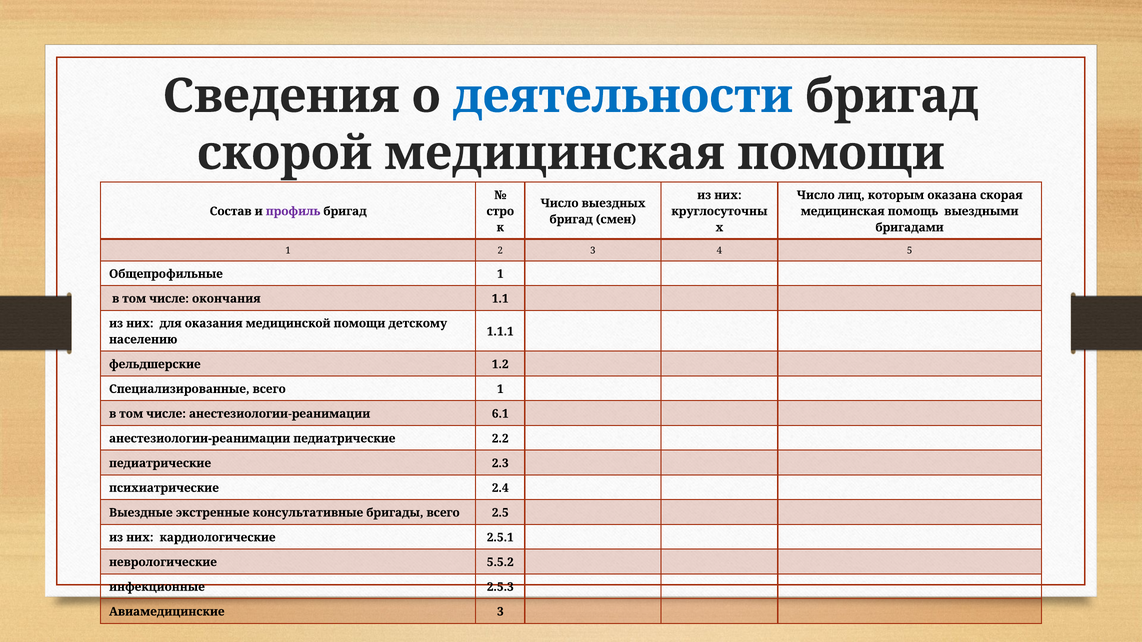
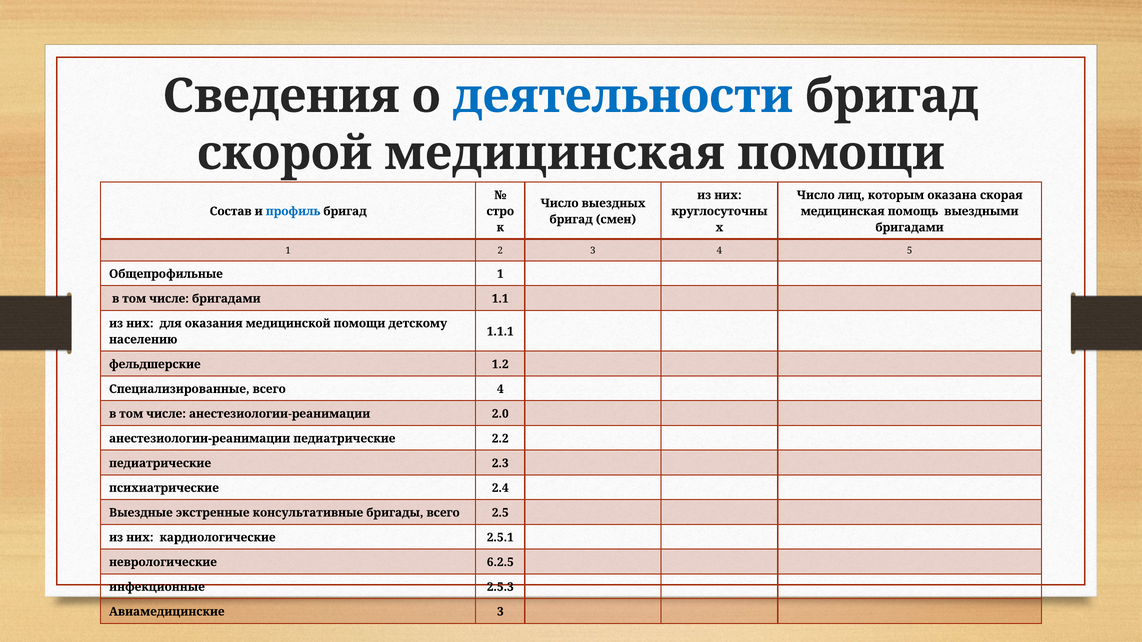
профиль colour: purple -> blue (293, 211)
числе окончания: окончания -> бригадами (226, 299)
всего 1: 1 -> 4 (500, 389)
6.1: 6.1 -> 2.0 (500, 414)
5.5.2: 5.5.2 -> 6.2.5 (500, 562)
